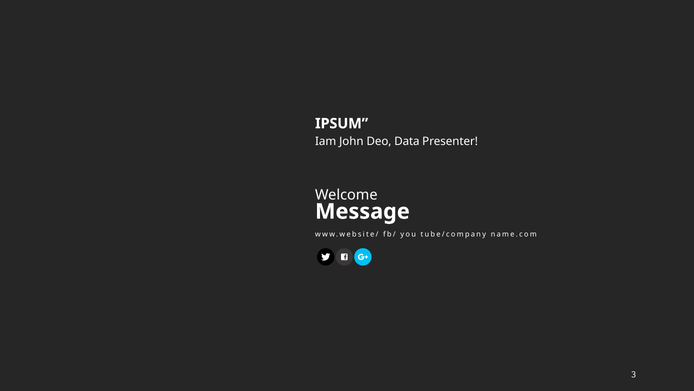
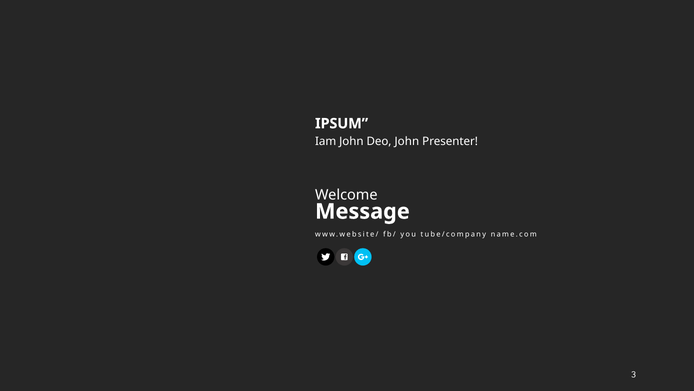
Deo Data: Data -> John (407, 141)
